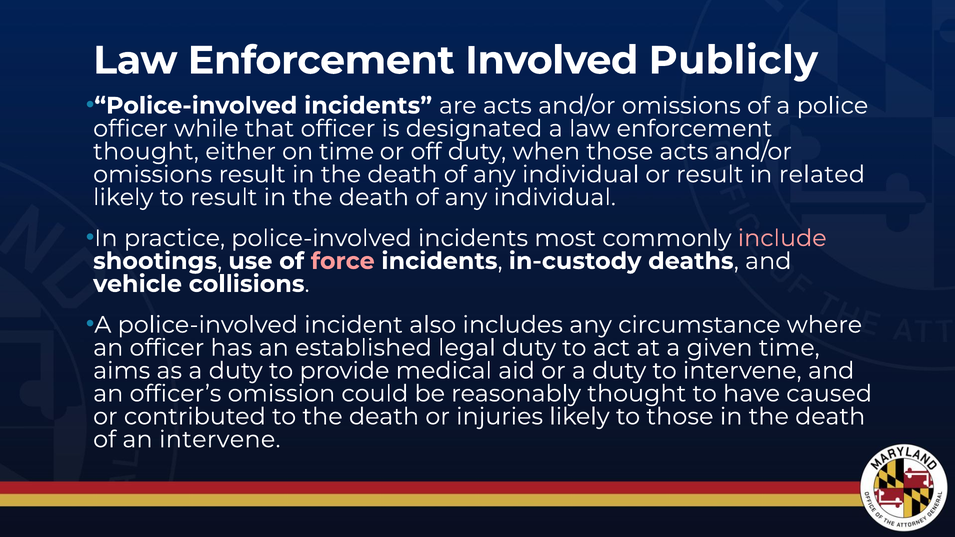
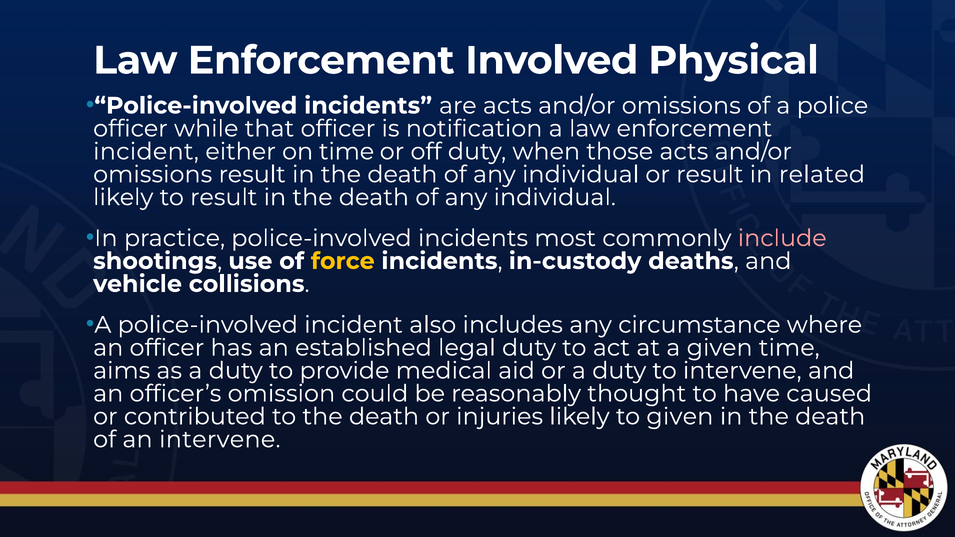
Publicly: Publicly -> Physical (734, 60)
designated: designated -> notification (474, 129)
thought: thought -> incident (146, 152)
force colour: pink -> yellow (343, 261)
to those: those -> given (680, 417)
